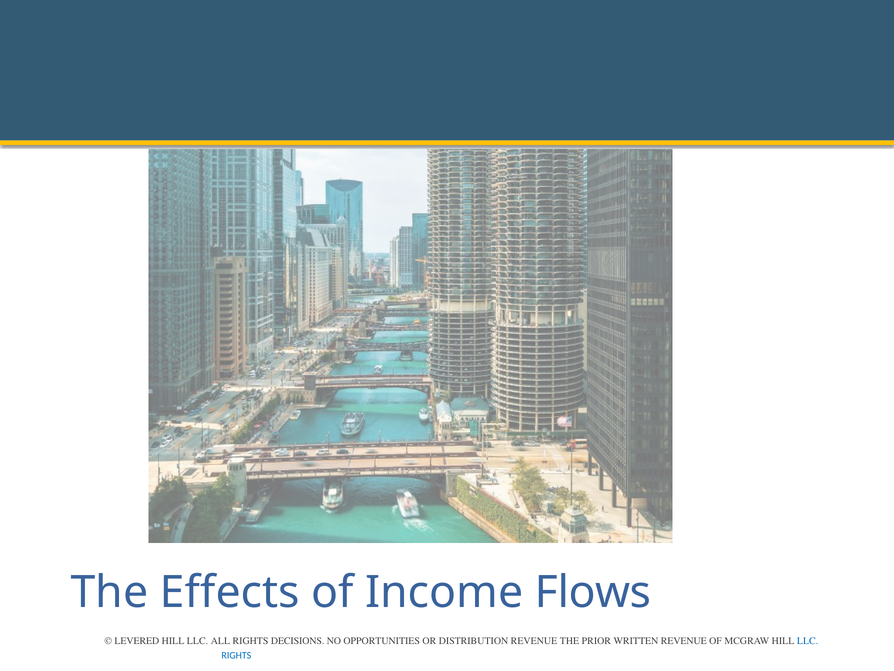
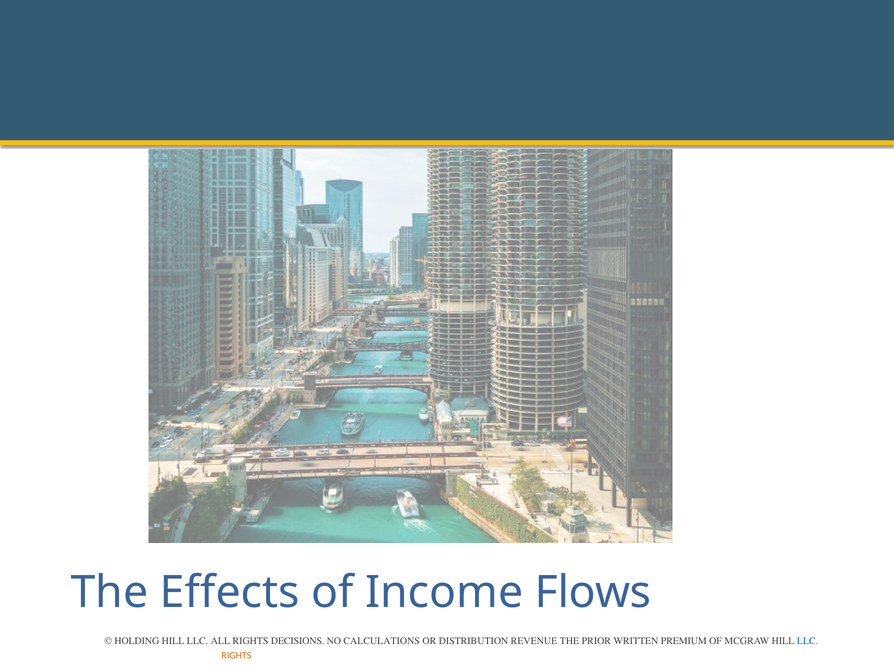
LEVERED: LEVERED -> HOLDING (137, 641)
OPPORTUNITIES: OPPORTUNITIES -> CALCULATIONS (382, 641)
WRITTEN REVENUE: REVENUE -> PREMIUM (684, 641)
RIGHTS colour: blue -> orange (236, 655)
